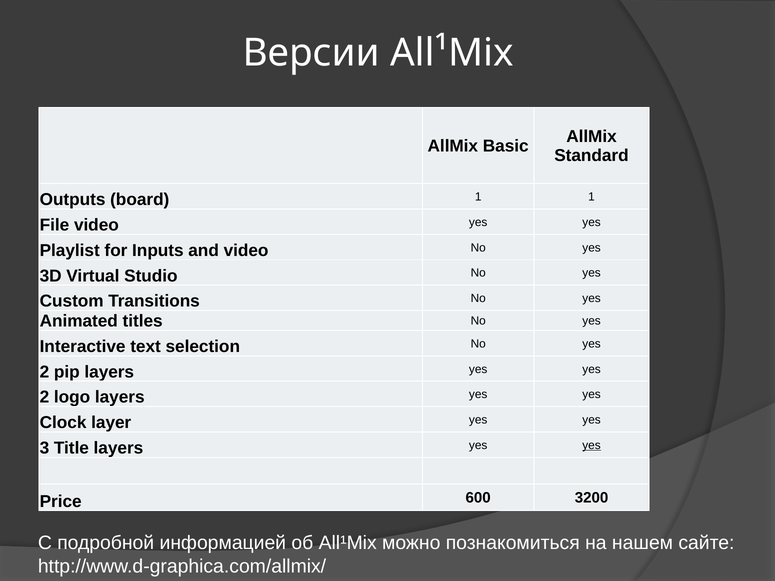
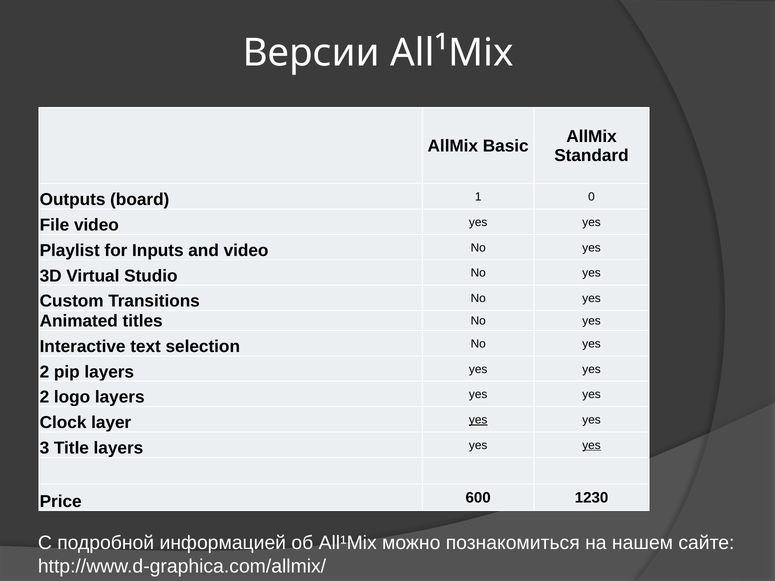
1 1: 1 -> 0 (592, 197)
yes underline: none -> present (478, 420)
3200: 3200 -> 1230 (592, 498)
